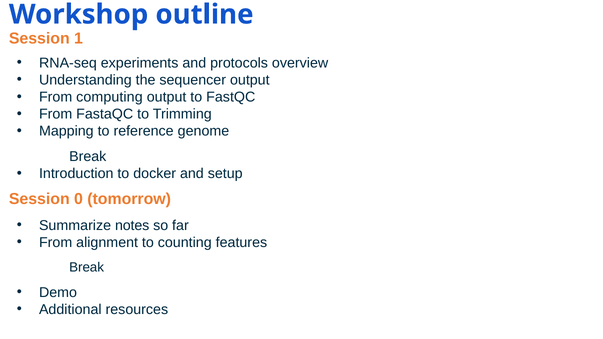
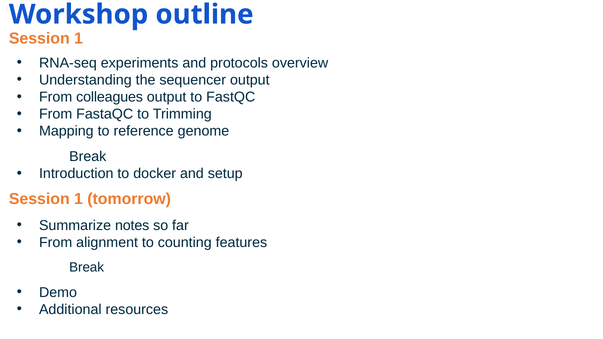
computing: computing -> colleagues (110, 97)
0: 0 -> 1 (78, 199)
